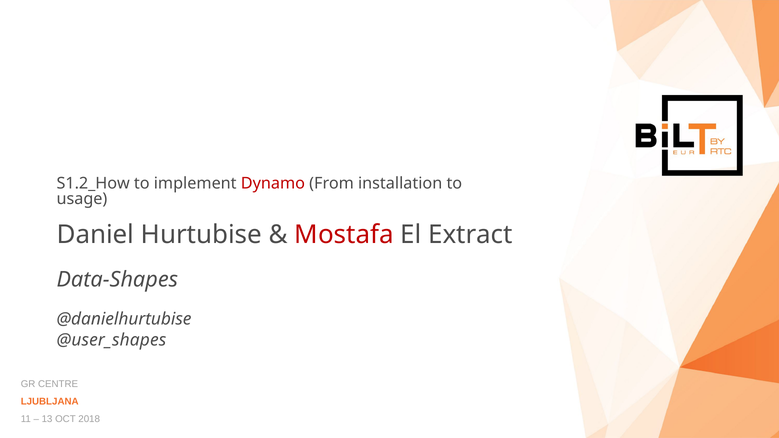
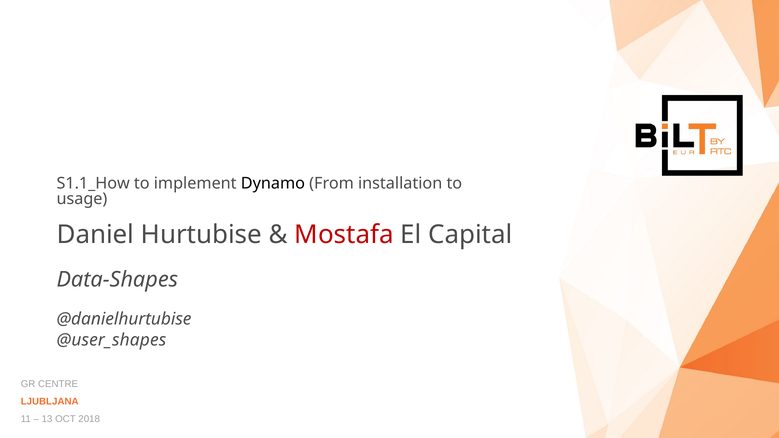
S1.2_How: S1.2_How -> S1.1_How (93, 183)
Dynamo colour: red -> black (273, 183)
Extract: Extract -> Capital (470, 235)
